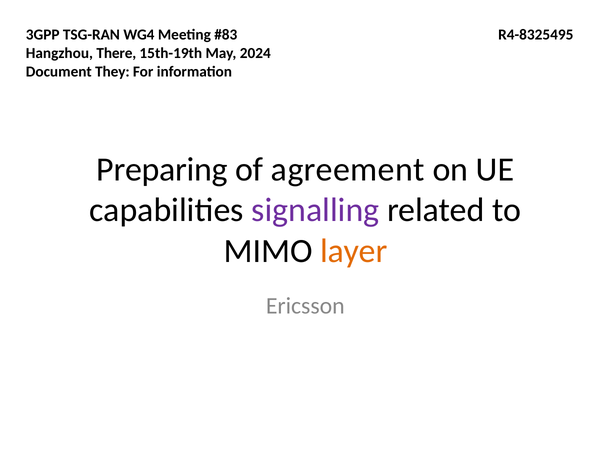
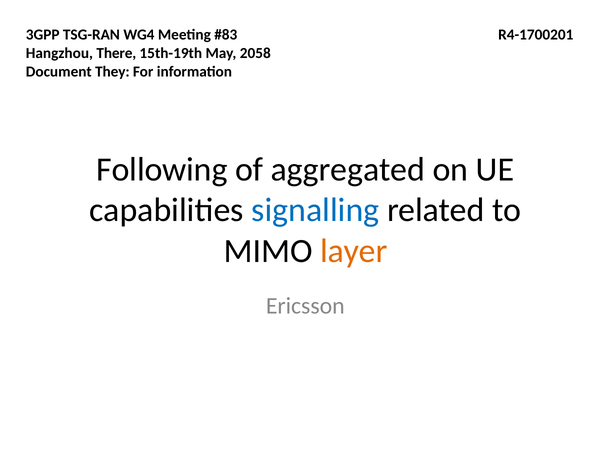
R4-8325495: R4-8325495 -> R4-1700201 (536, 35)
2024: 2024 -> 2058 (255, 53)
Preparing: Preparing -> Following (162, 170)
agreement: agreement -> aggregated (348, 170)
signalling colour: purple -> blue (315, 210)
